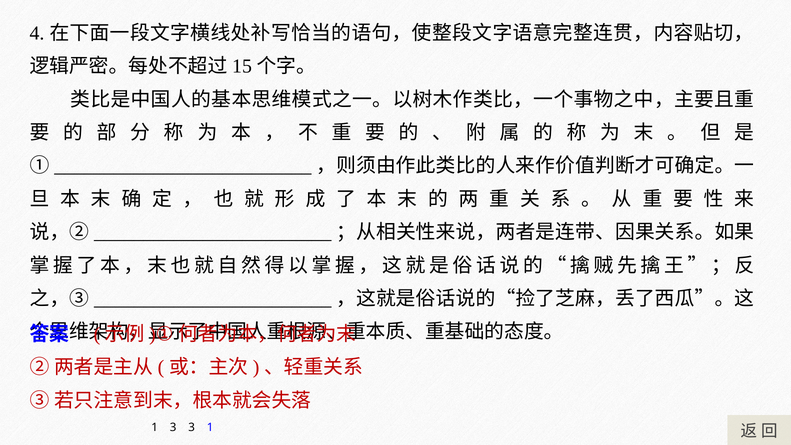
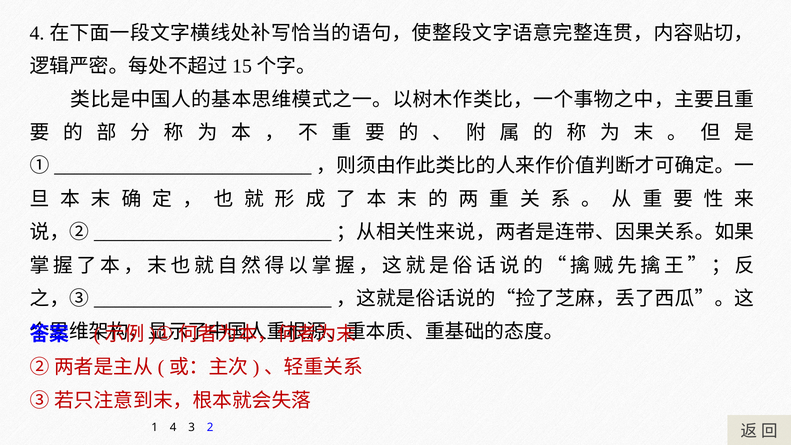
1 3: 3 -> 4 (173, 428)
3 1: 1 -> 2 (210, 428)
